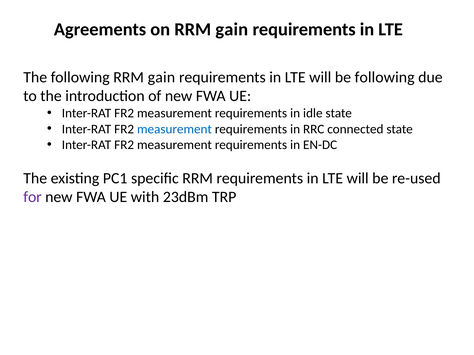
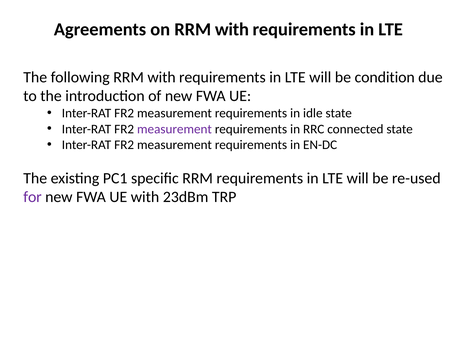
on RRM gain: gain -> with (232, 29)
following RRM gain: gain -> with (162, 77)
be following: following -> condition (385, 77)
measurement colour: blue -> purple (174, 129)
